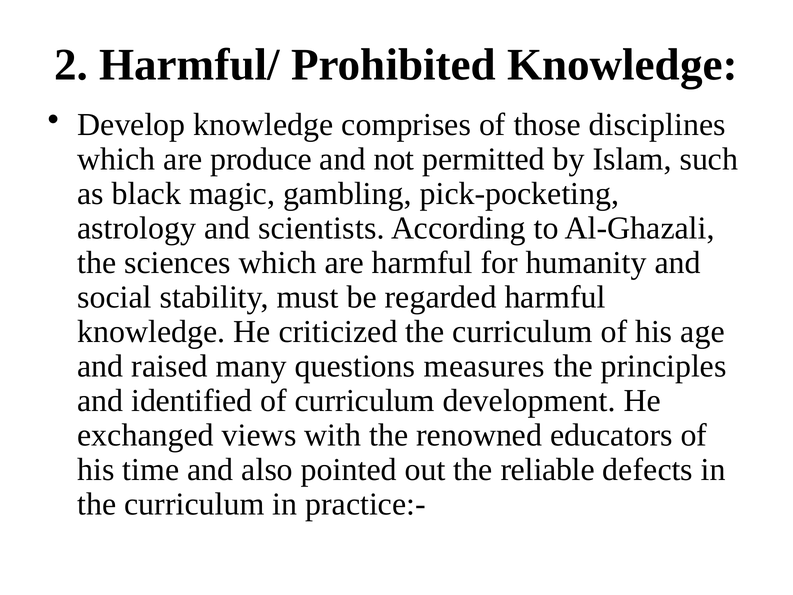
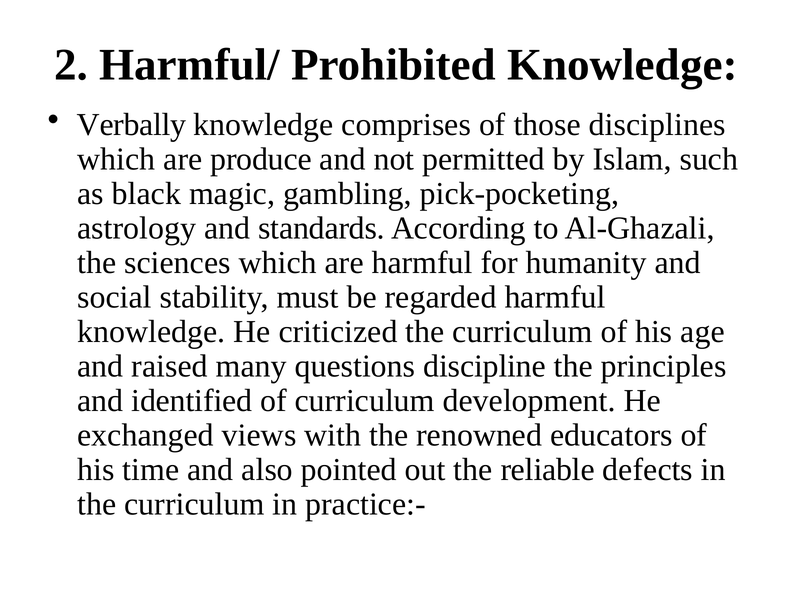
Develop: Develop -> Verbally (132, 124)
scientists: scientists -> standards (322, 228)
measures: measures -> discipline (485, 366)
